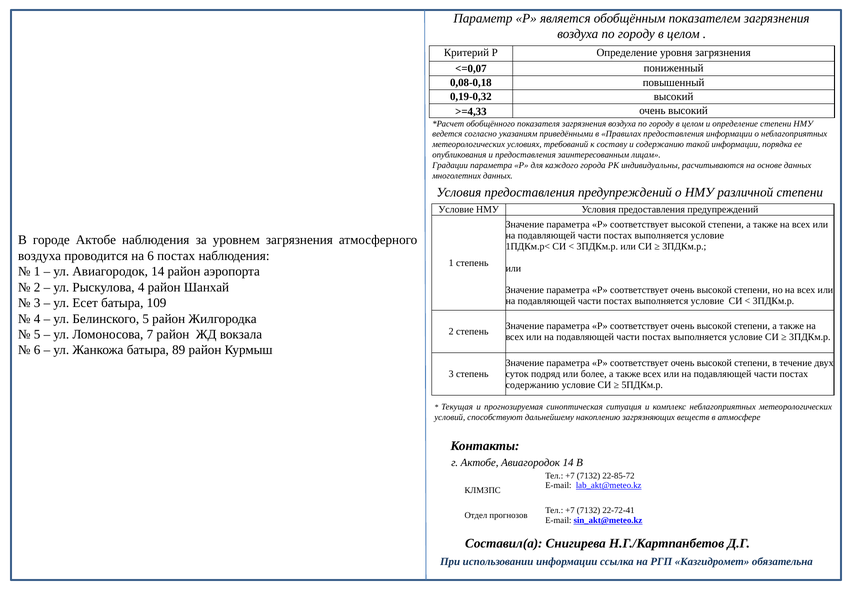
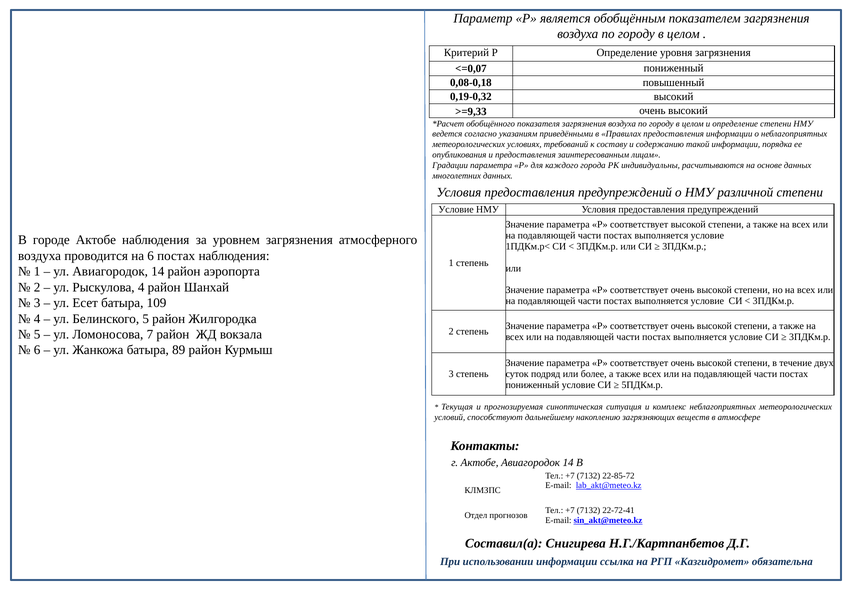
>=4,33: >=4,33 -> >=9,33 (471, 112)
содержанию: содержанию -> пониженный (532, 385)
